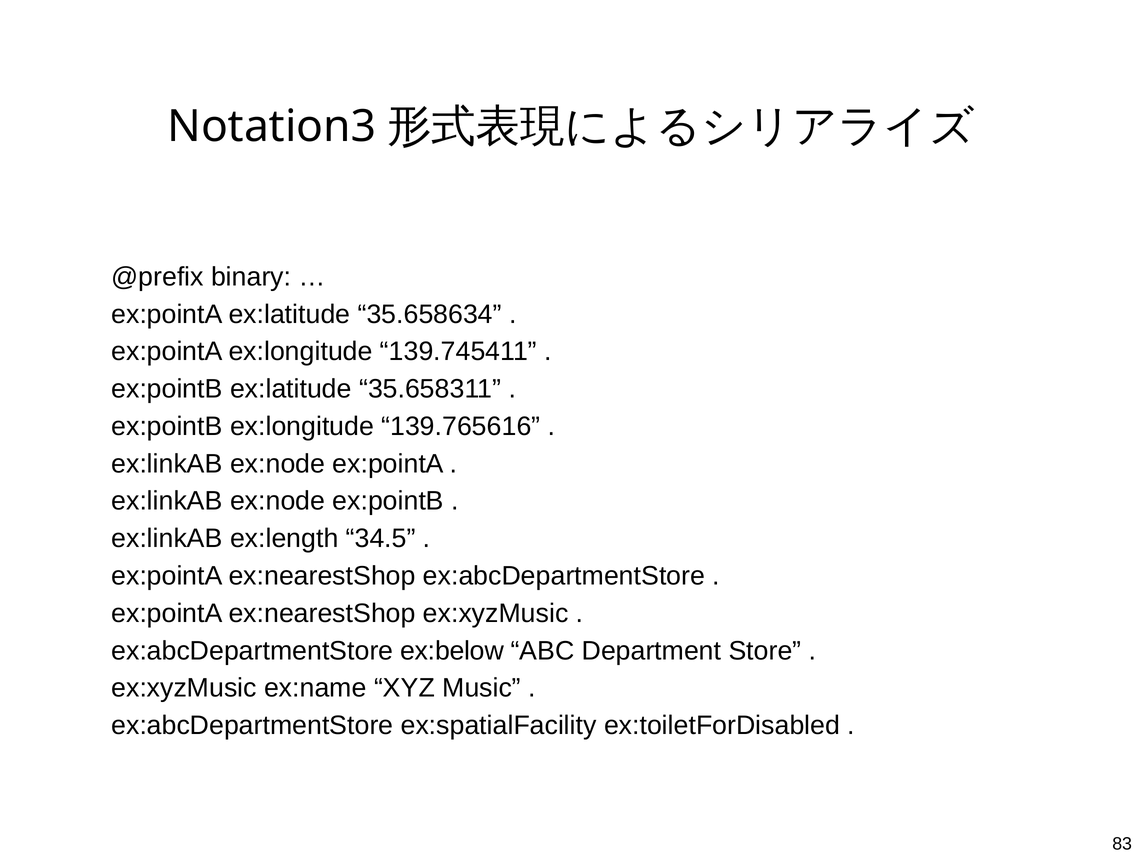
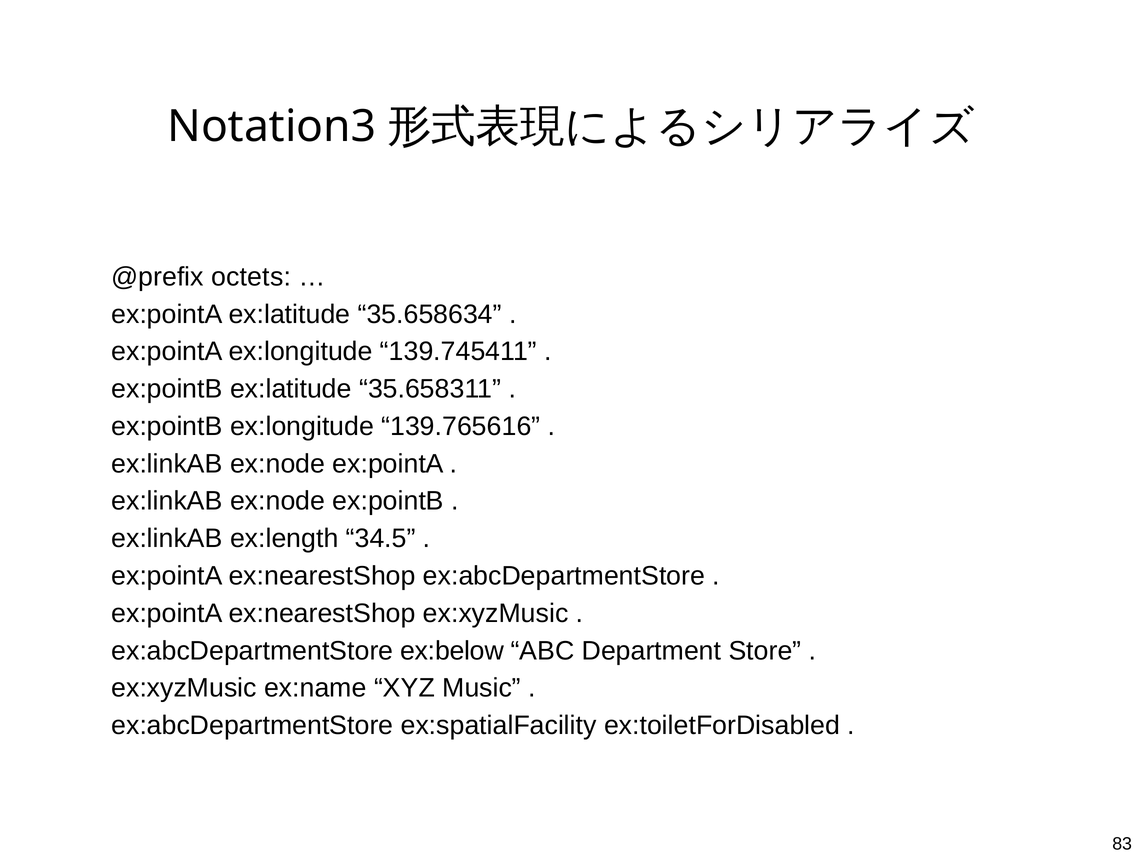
binary: binary -> octets (251, 277)
